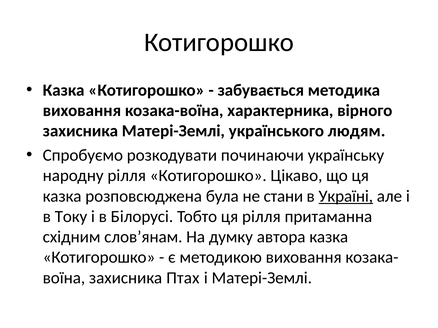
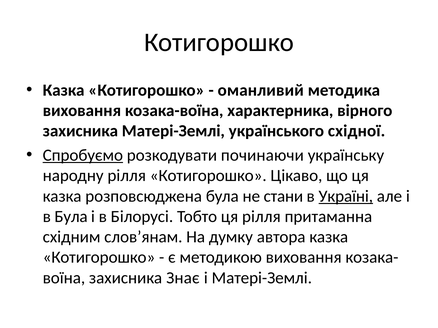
забувається: забувається -> оманливий (261, 90)
людям: людям -> східної (357, 131)
Спробуємо underline: none -> present (83, 156)
в Току: Току -> Була (71, 217)
Птах: Птах -> Знає (183, 278)
